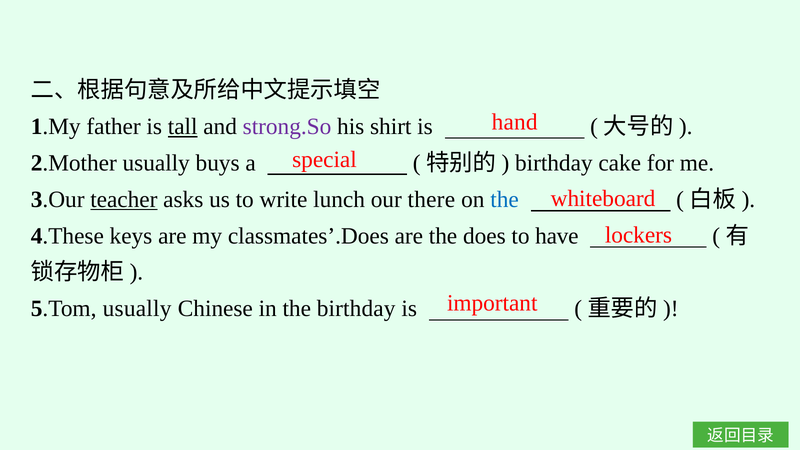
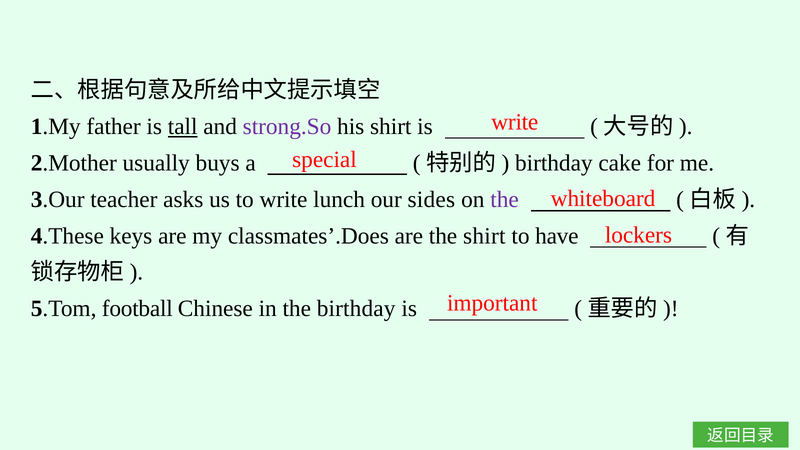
hand: hand -> write (515, 122)
teacher underline: present -> none (124, 199)
there: there -> sides (431, 199)
the colour: blue -> purple (505, 199)
the does: does -> shirt (484, 236)
5.Tom usually: usually -> football (137, 309)
